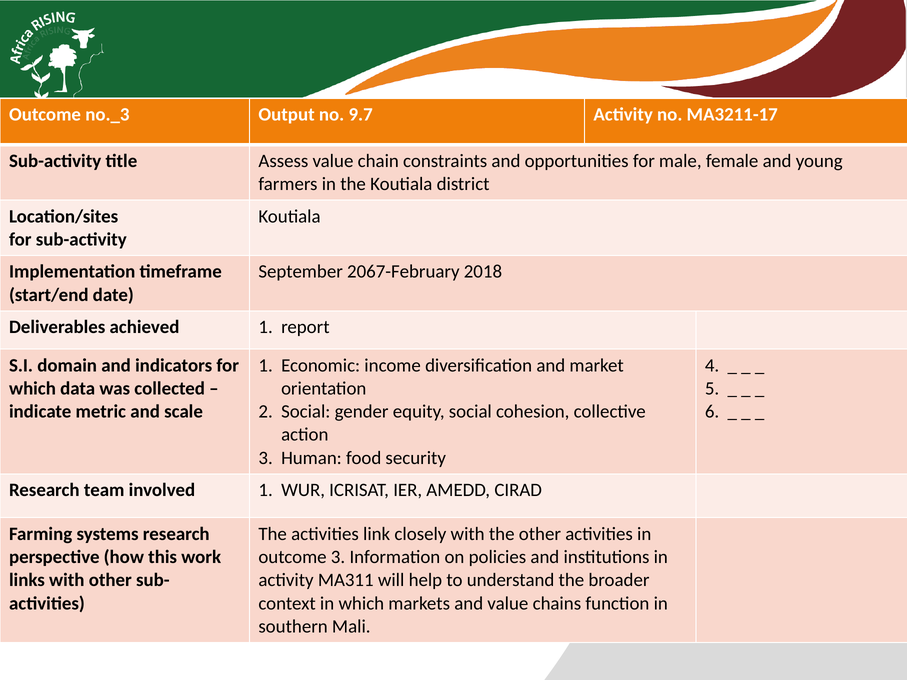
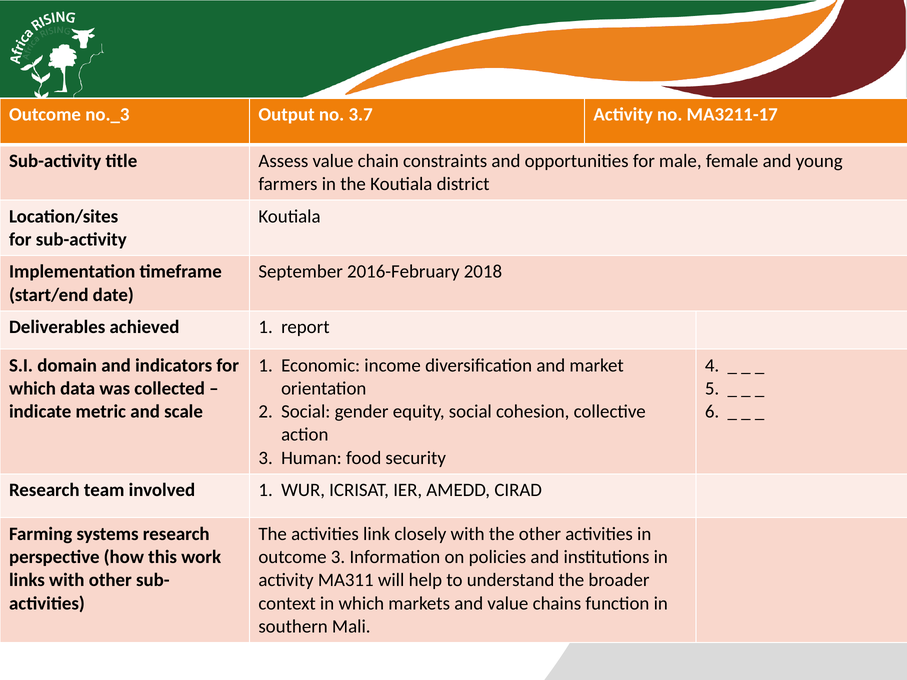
9.7: 9.7 -> 3.7 (361, 115)
2067-February: 2067-February -> 2016-February (403, 272)
